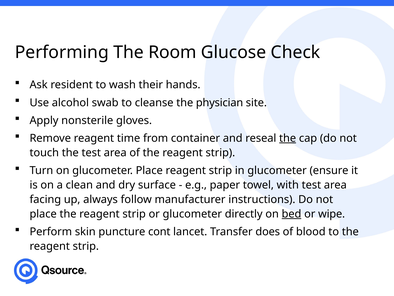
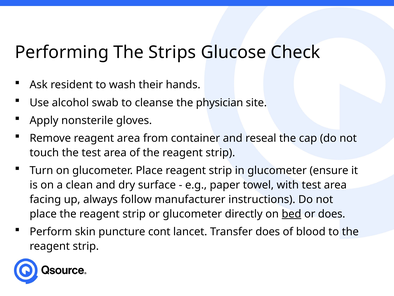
Room: Room -> Strips (172, 52)
reagent time: time -> area (129, 138)
the underline: present -> none (288, 138)
or wipe: wipe -> does (332, 214)
